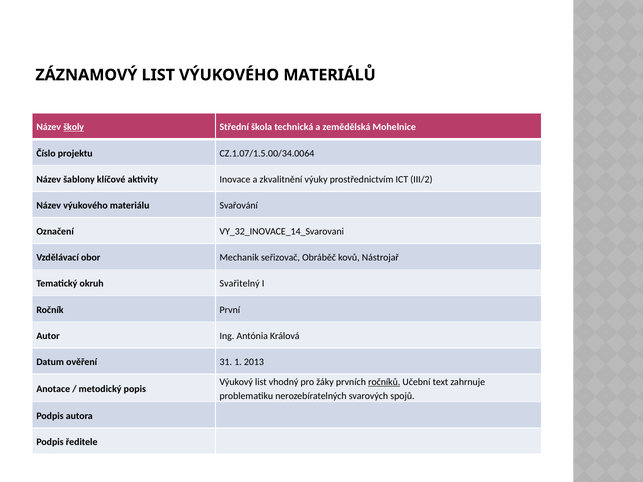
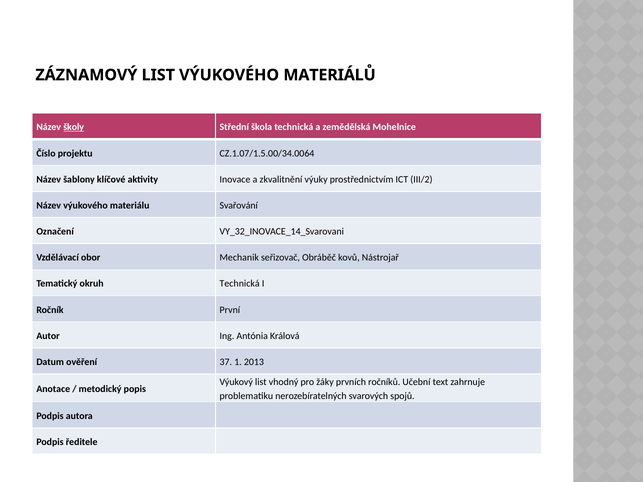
okruh Svařitelný: Svařitelný -> Technická (240, 284)
31: 31 -> 37 (226, 362)
ročníků underline: present -> none (384, 382)
